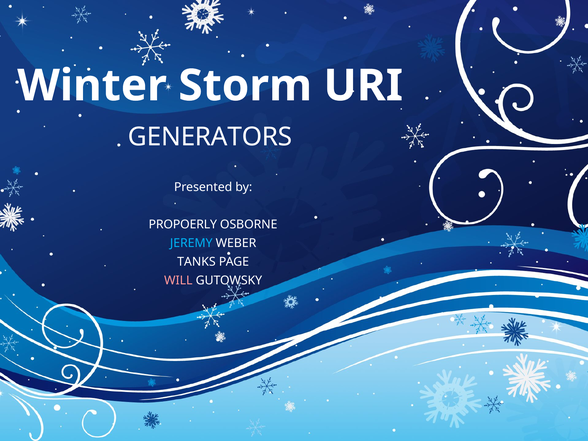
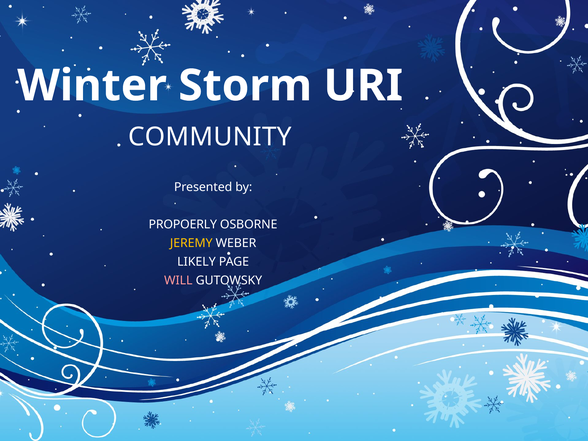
GENERATORS: GENERATORS -> COMMUNITY (210, 137)
JEREMY colour: light blue -> yellow (191, 243)
TANKS: TANKS -> LIKELY (196, 262)
